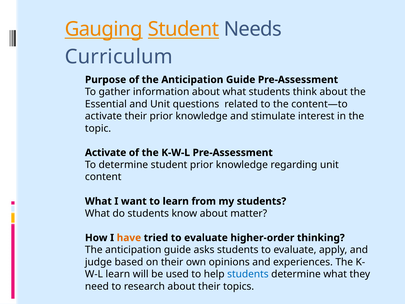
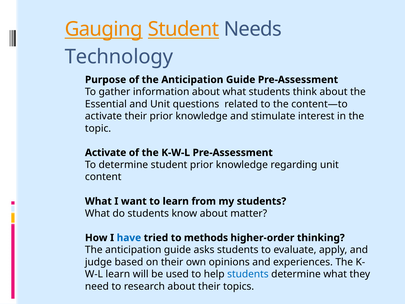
Curriculum: Curriculum -> Technology (119, 57)
have colour: orange -> blue (129, 238)
tried to evaluate: evaluate -> methods (206, 238)
